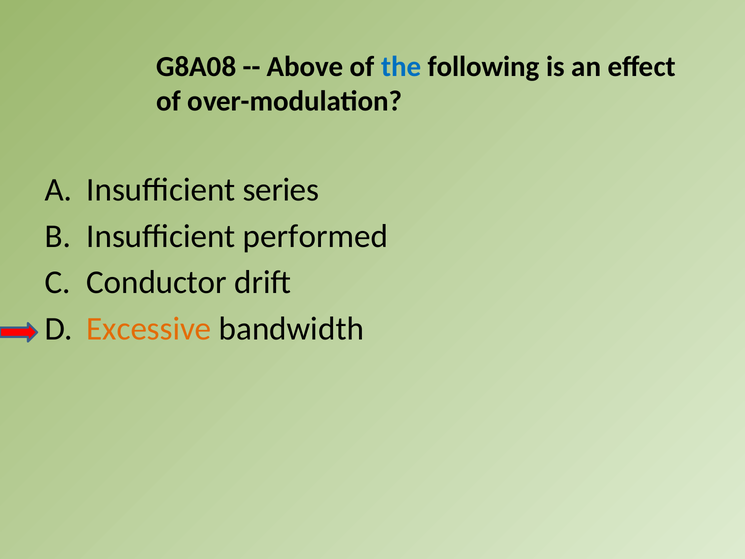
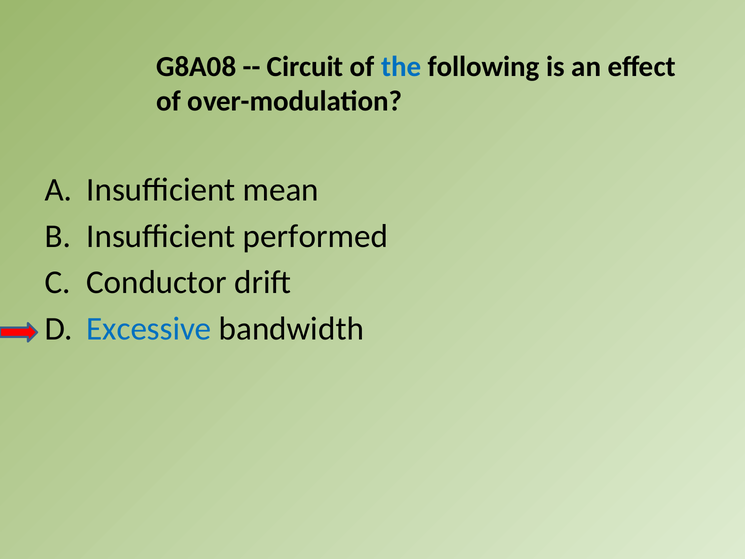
Above: Above -> Circuit (305, 67)
series: series -> mean (281, 190)
Excessive colour: orange -> blue (149, 329)
